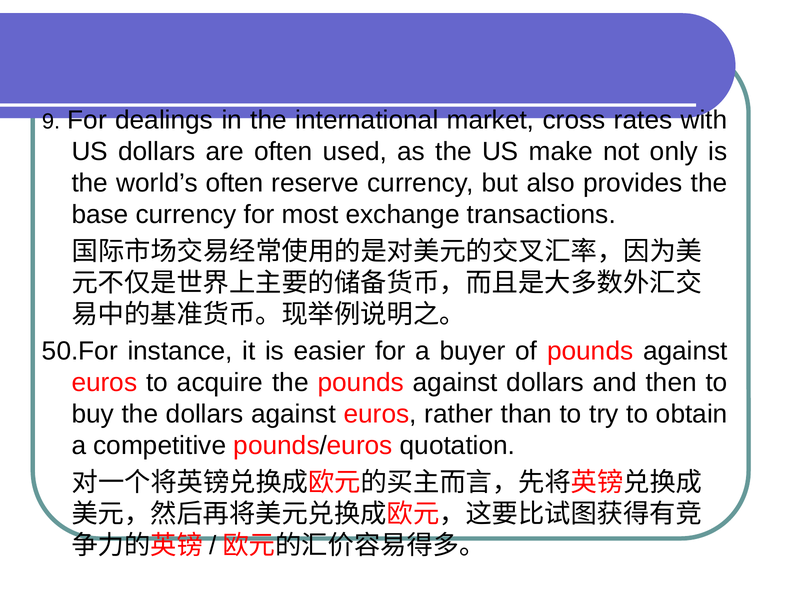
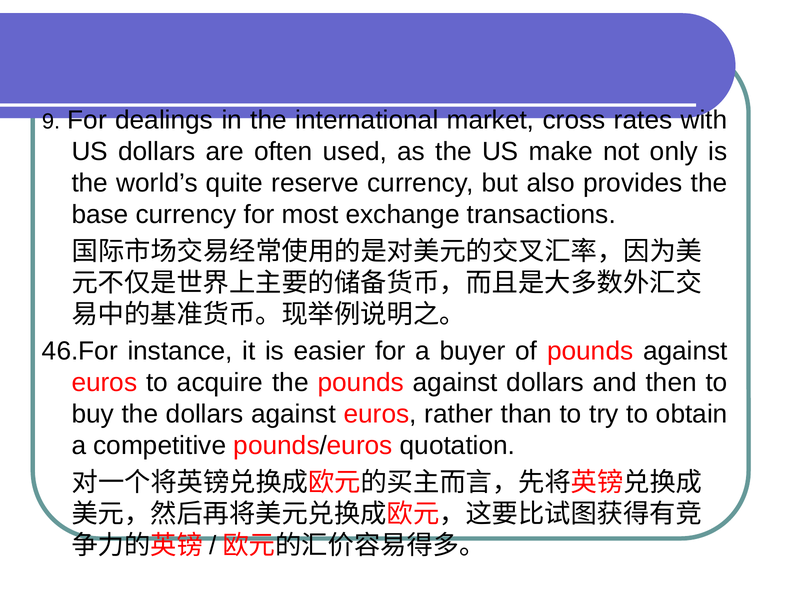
world’s often: often -> quite (234, 183)
50.For: 50.For -> 46.For (80, 351)
